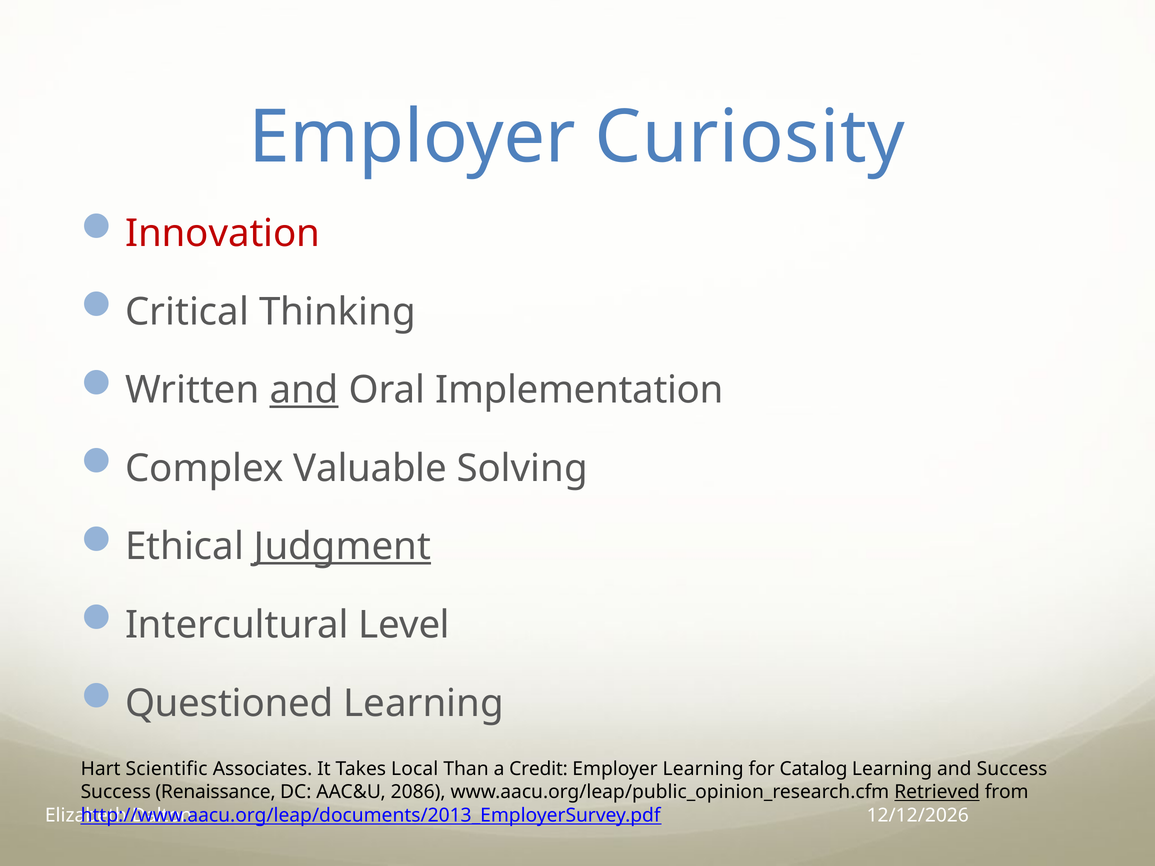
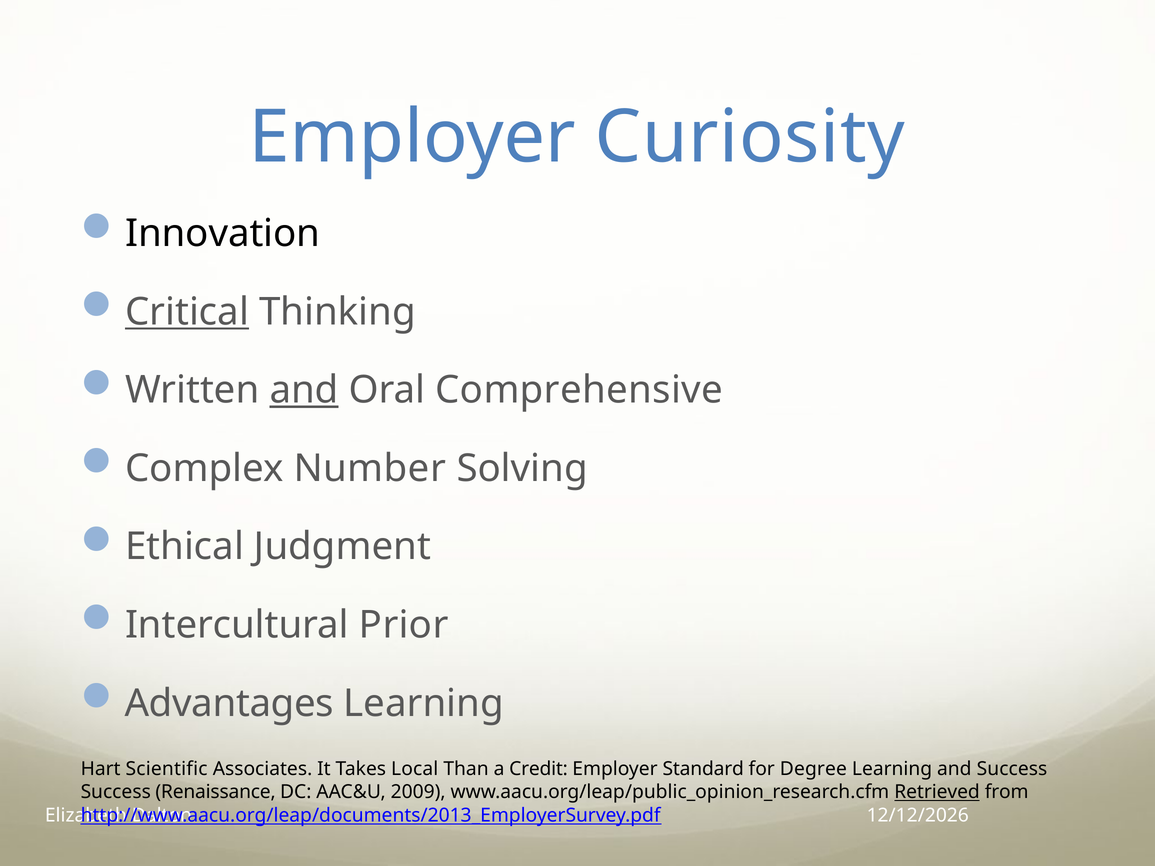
Innovation colour: red -> black (223, 234)
Critical underline: none -> present (187, 312)
Implementation: Implementation -> Comprehensive (579, 390)
Valuable: Valuable -> Number (370, 469)
Judgment underline: present -> none (343, 547)
Level: Level -> Prior (404, 625)
Questioned: Questioned -> Advantages (229, 704)
Employer Learning: Learning -> Standard (703, 769)
Catalog: Catalog -> Degree (813, 769)
2086: 2086 -> 2009 (418, 792)
